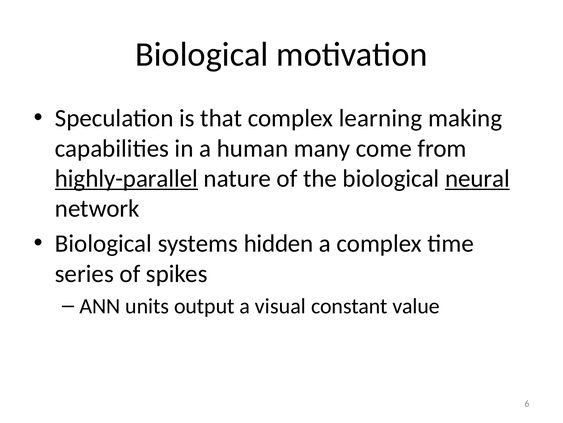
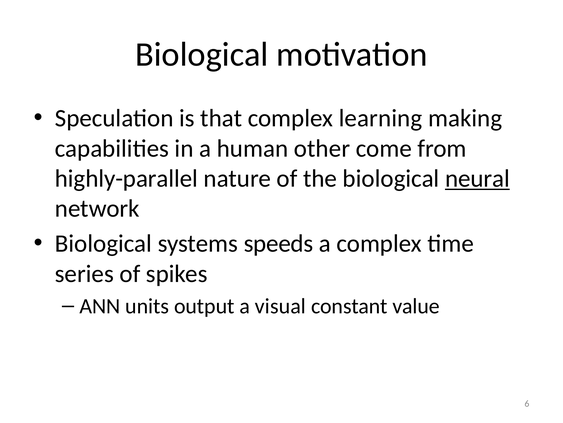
many: many -> other (322, 148)
highly-parallel underline: present -> none (126, 178)
hidden: hidden -> speeds (278, 243)
